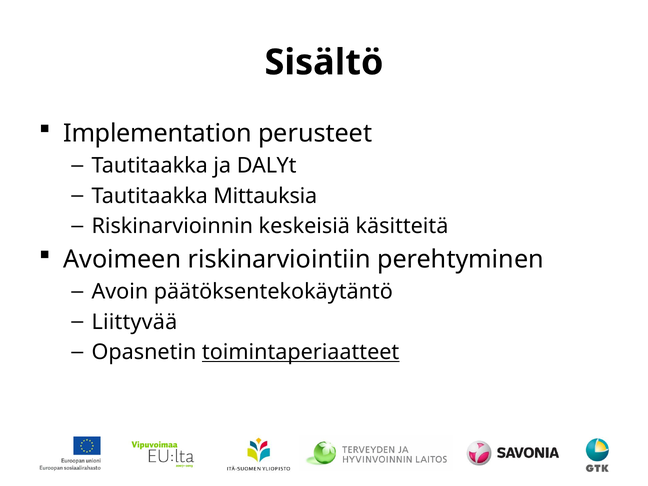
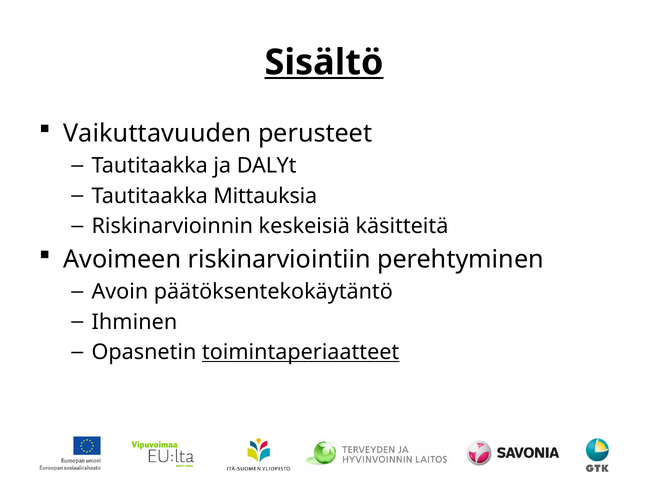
Sisältö underline: none -> present (324, 62)
Implementation: Implementation -> Vaikuttavuuden (157, 134)
Liittyvää: Liittyvää -> Ihminen (134, 322)
